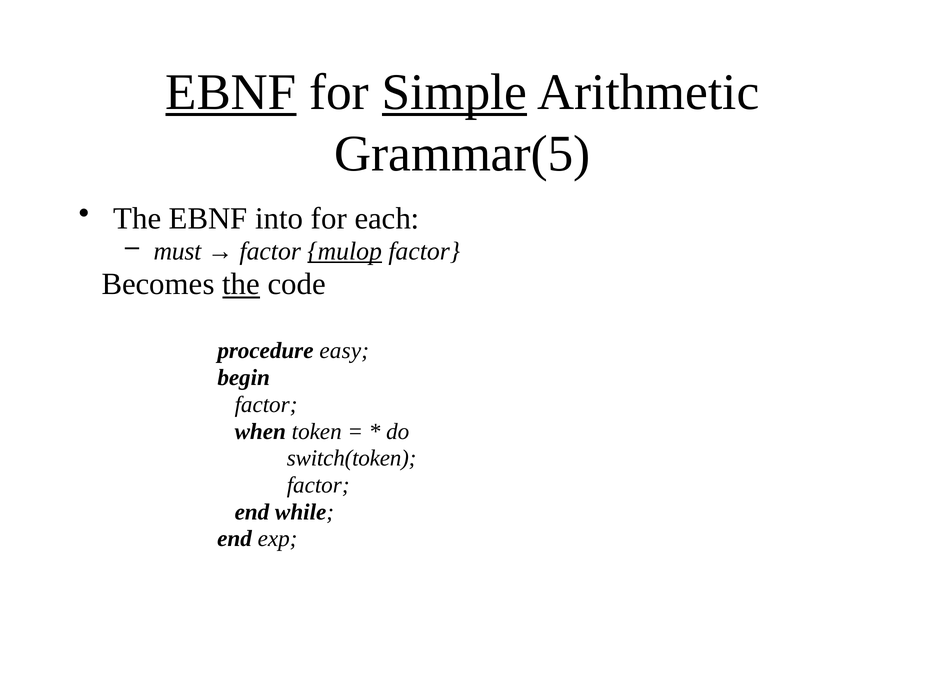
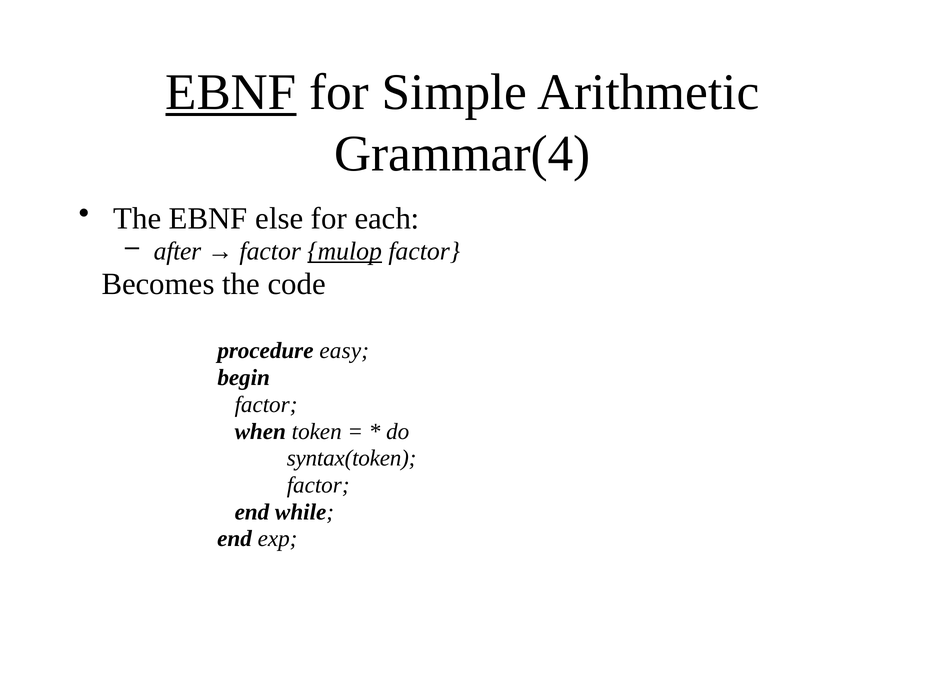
Simple underline: present -> none (454, 92)
Grammar(5: Grammar(5 -> Grammar(4 (462, 154)
into: into -> else (279, 219)
must: must -> after (177, 251)
the underline: present -> none (241, 284)
switch(token: switch(token -> syntax(token (352, 458)
